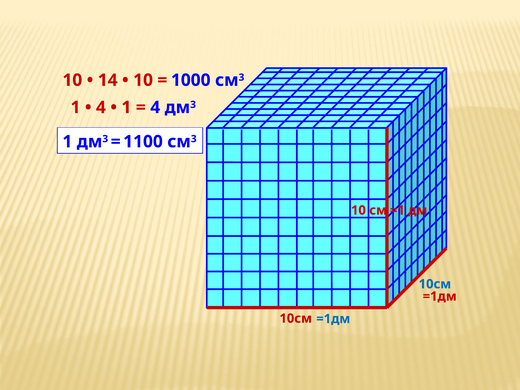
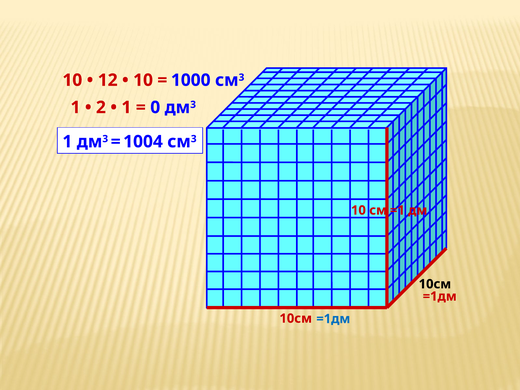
14: 14 -> 12 (108, 80)
4: 4 -> 2 (101, 107)
4: 4 -> 0 (155, 107)
1100: 1100 -> 1004 (143, 142)
10см colour: blue -> black (435, 284)
